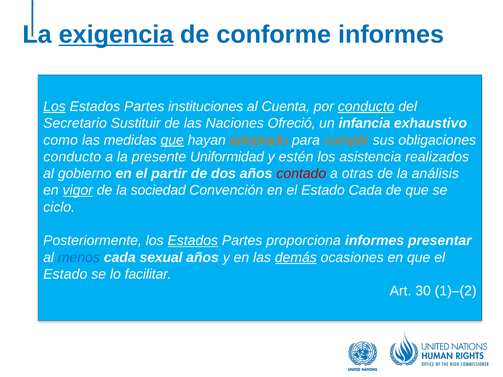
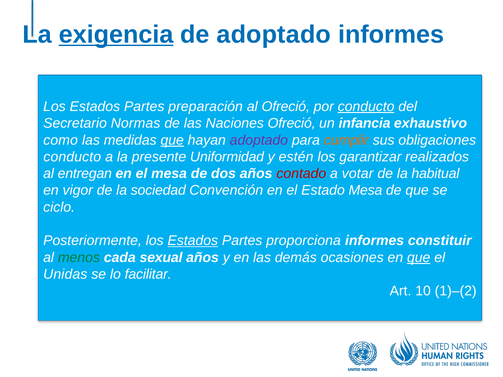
de conforme: conforme -> adoptado (274, 34)
Los underline: present -> none (54, 107)
instituciones: instituciones -> preparación (206, 107)
al Cuenta: Cuenta -> Ofreció (286, 107)
Sustituir: Sustituir -> Normas (136, 123)
adoptado colour: orange -> purple (259, 140)
asistencia: asistencia -> garantizar (370, 157)
gobierno: gobierno -> entregan (85, 174)
el partir: partir -> mesa (169, 174)
otras: otras -> votar (358, 174)
análisis: análisis -> habitual (435, 174)
vigor underline: present -> none (78, 191)
Estado Cada: Cada -> Mesa (365, 191)
presentar: presentar -> constituir (440, 241)
menos colour: blue -> green (79, 258)
demás underline: present -> none (296, 258)
que underline: none -> present (419, 258)
Estado: Estado -> Unidas (65, 274)
30: 30 -> 10 (423, 291)
